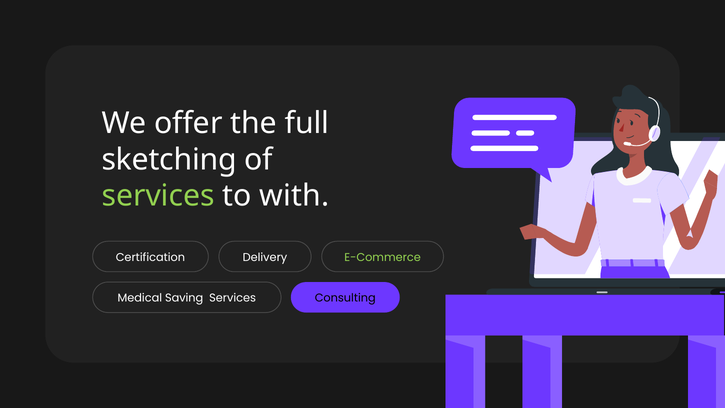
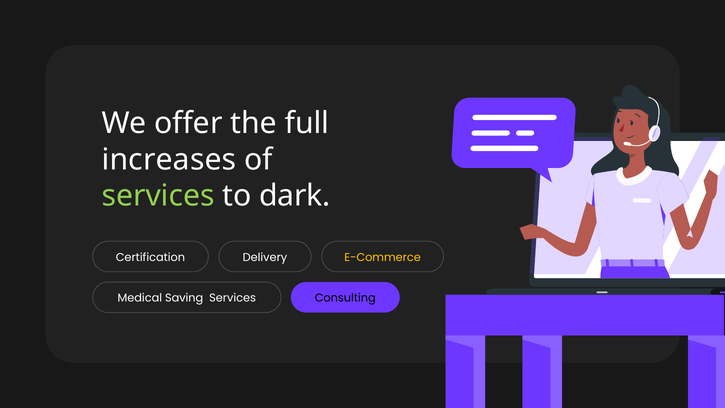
sketching: sketching -> increases (169, 159)
with: with -> dark (295, 196)
E-Commerce colour: light green -> yellow (383, 257)
